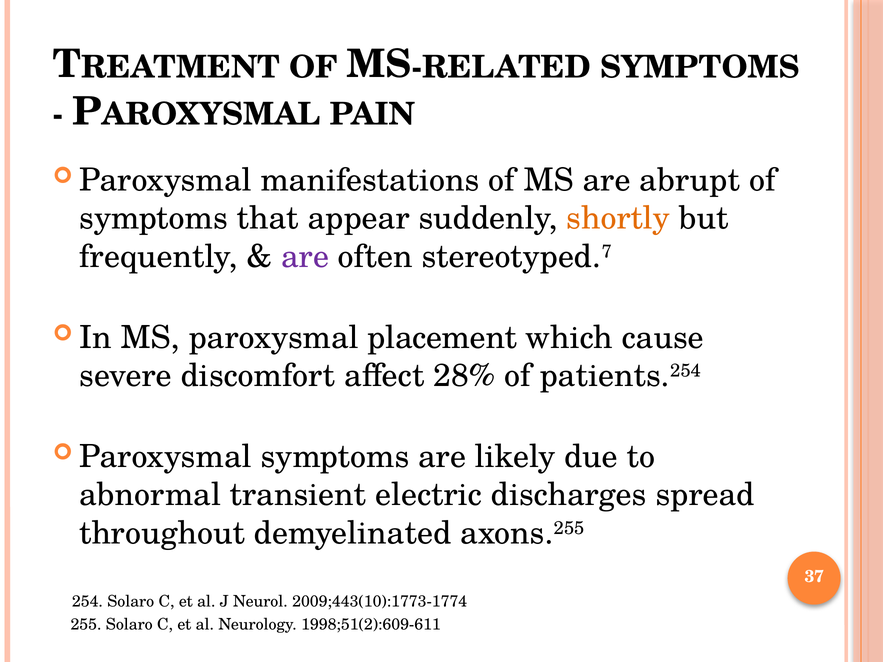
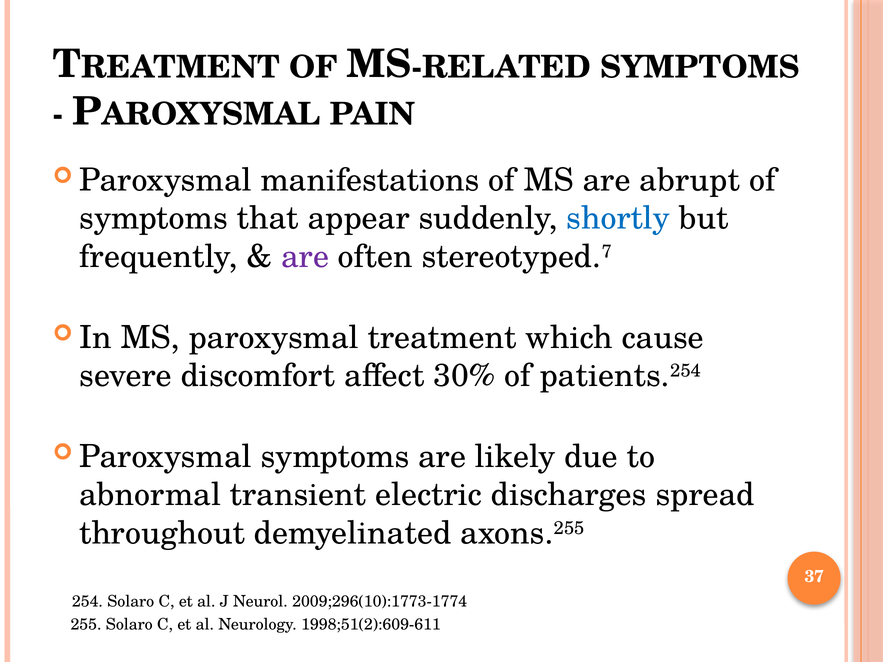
shortly colour: orange -> blue (618, 218)
placement: placement -> treatment (442, 338)
28%: 28% -> 30% (464, 376)
2009;443(10):1773-1774: 2009;443(10):1773-1774 -> 2009;296(10):1773-1774 (380, 602)
